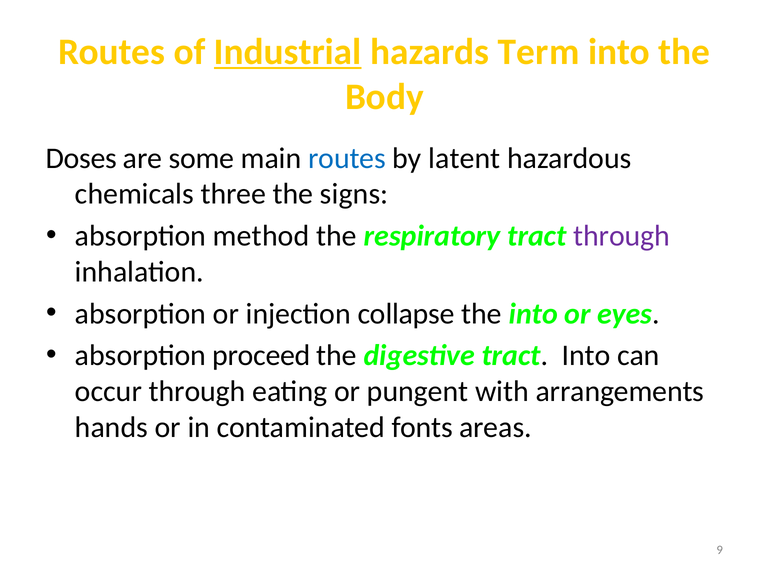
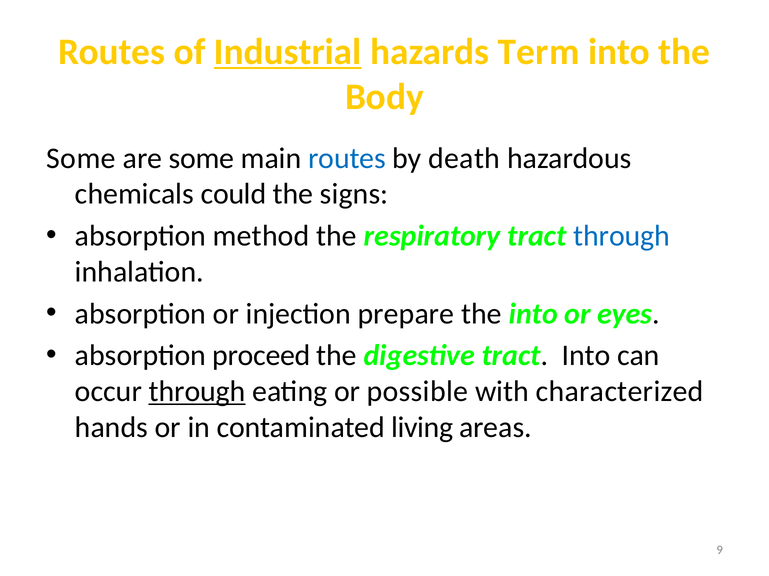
Doses: Doses -> Some (81, 158)
latent: latent -> death (464, 158)
three: three -> could (233, 194)
through colour: purple -> blue (622, 236)
collapse: collapse -> prepare (406, 314)
through underline: none -> present (197, 392)
pungent: pungent -> possible (418, 392)
arrangements: arrangements -> characterized (620, 392)
fonts: fonts -> living (422, 428)
